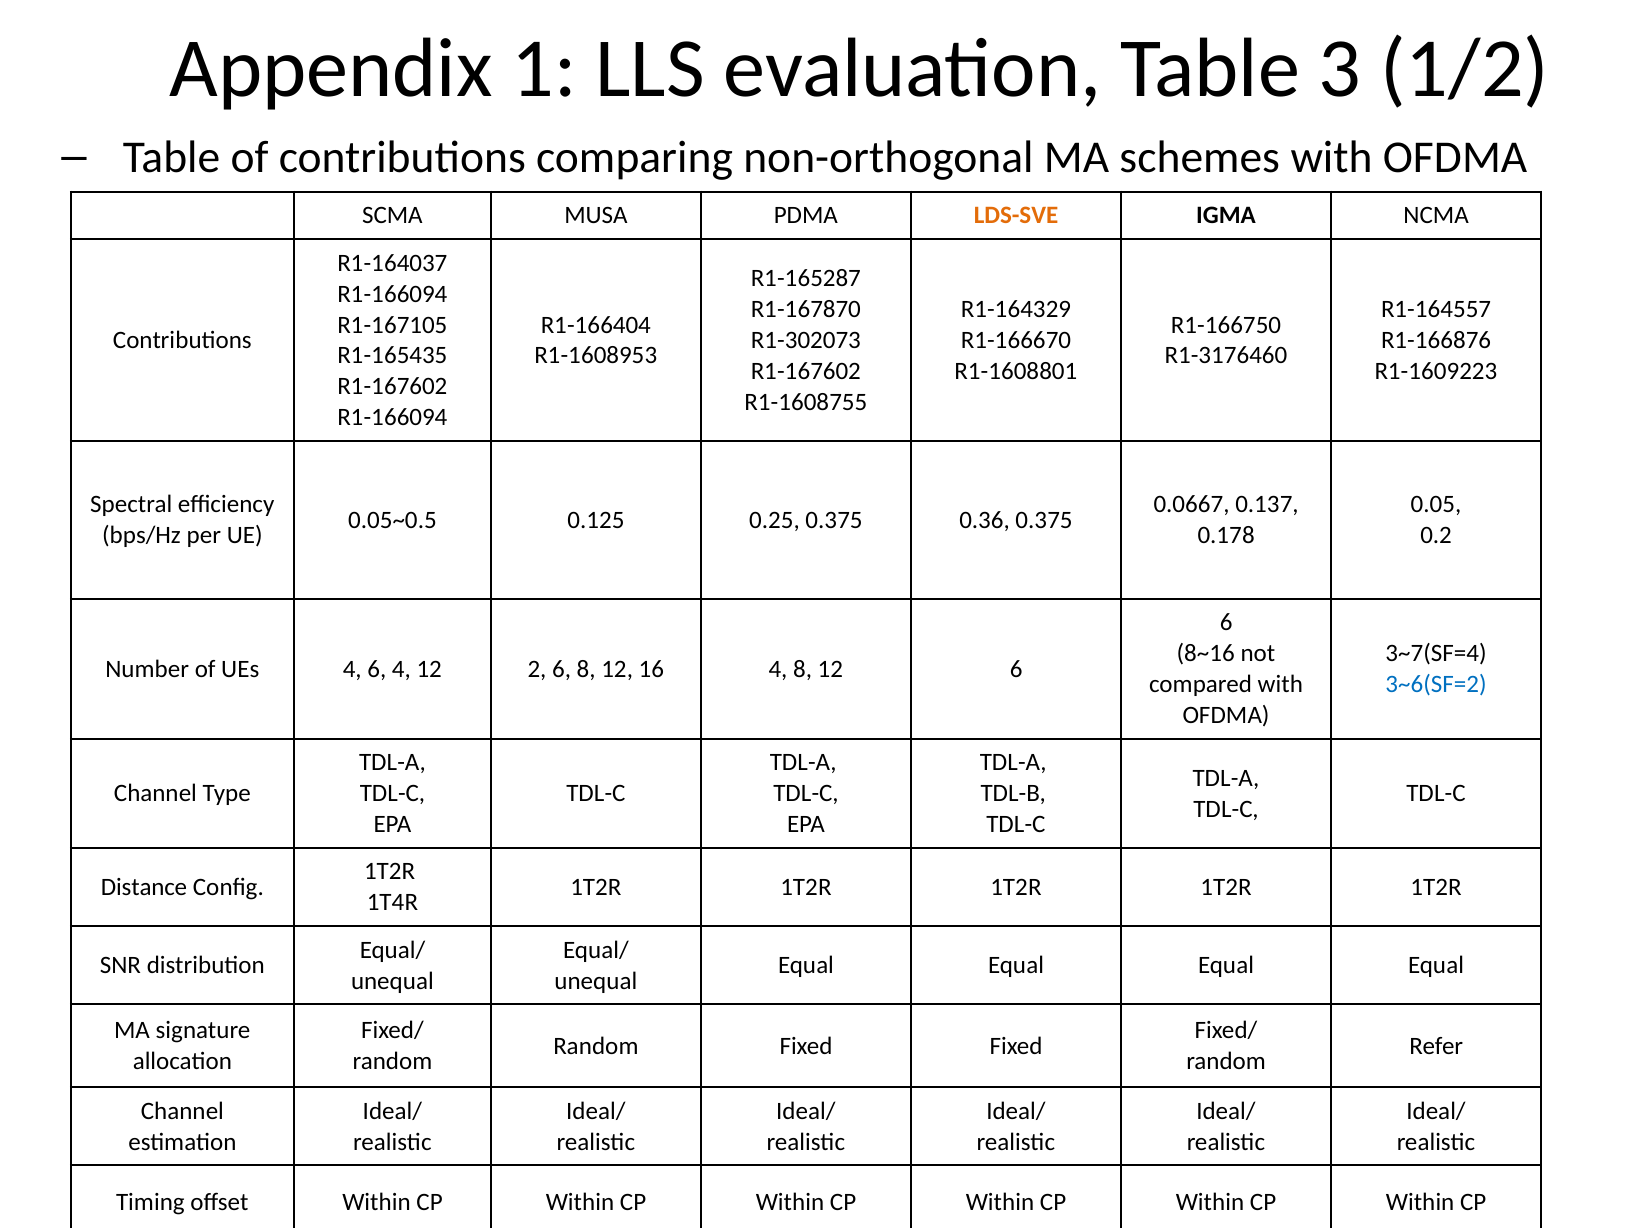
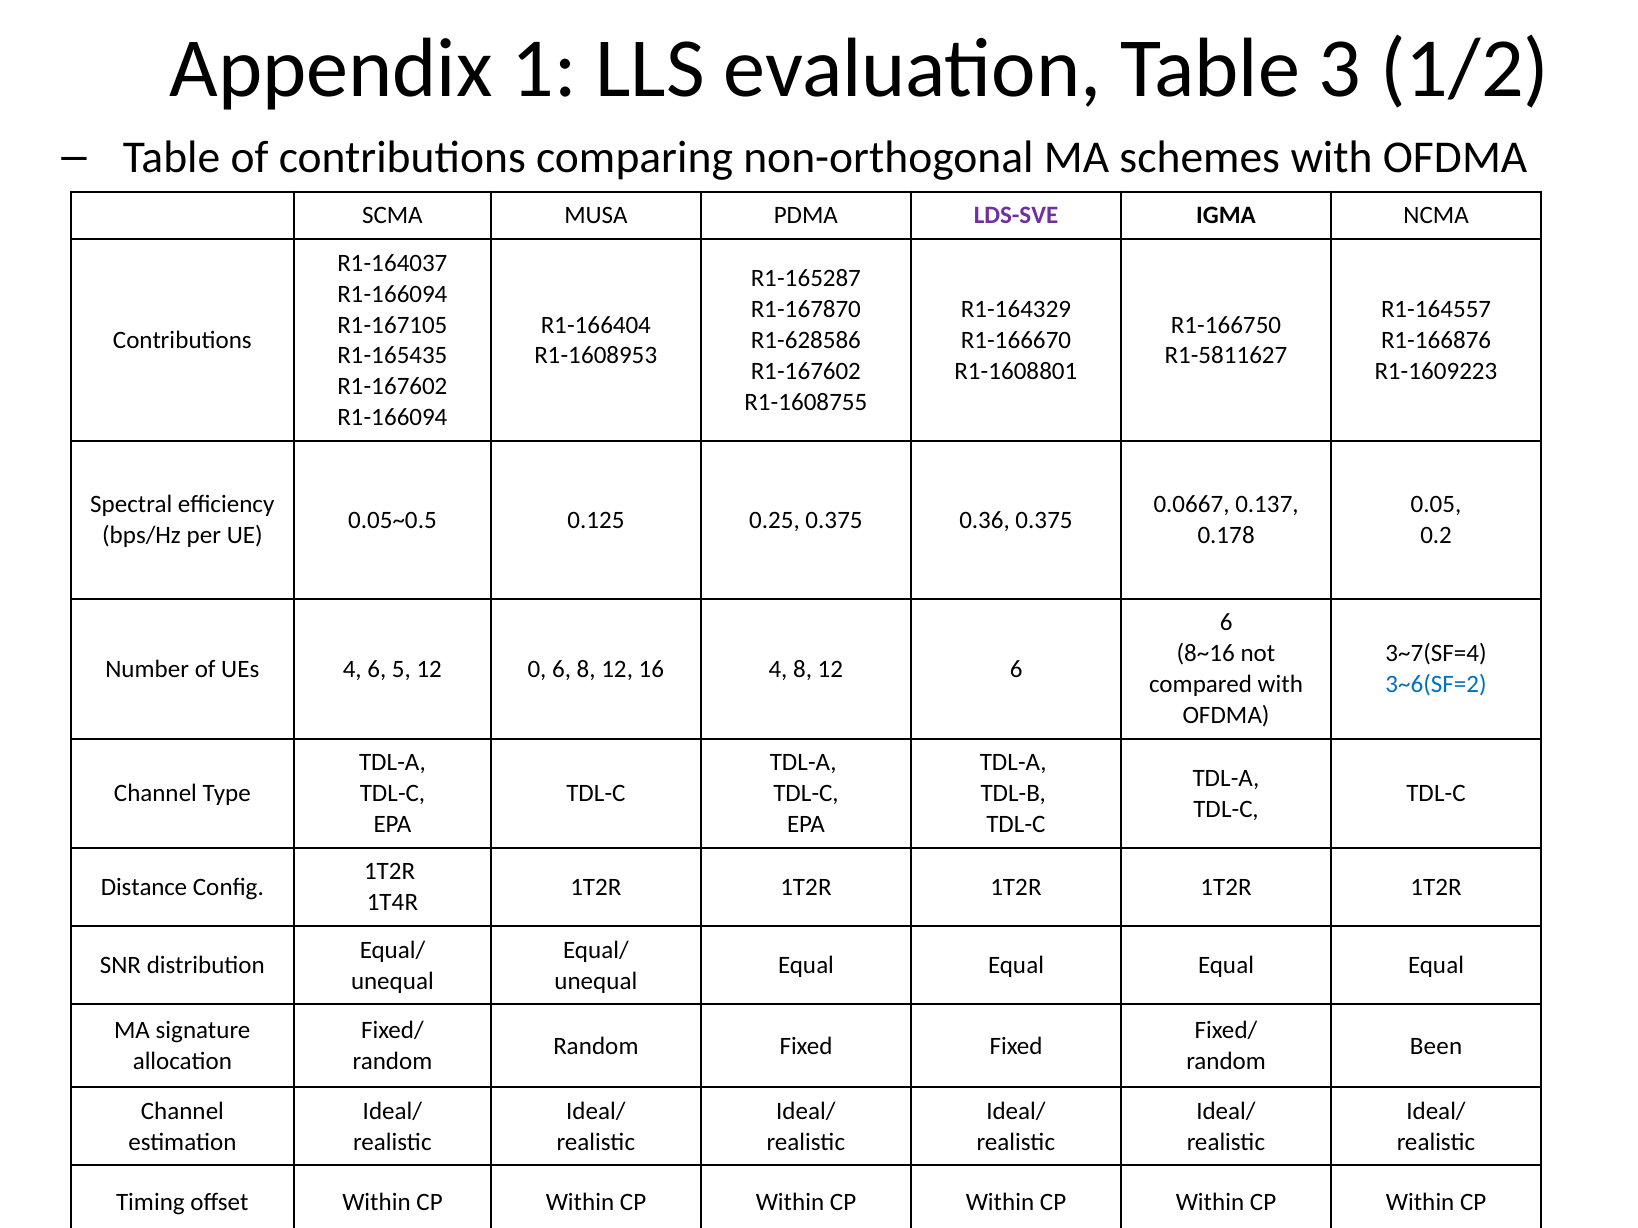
LDS-SVE colour: orange -> purple (1016, 216)
R1-302073: R1-302073 -> R1-628586 (806, 340)
R1-3176460: R1-3176460 -> R1-5811627 (1226, 356)
6 4: 4 -> 5 (401, 669)
2: 2 -> 0 (537, 669)
Refer: Refer -> Been (1436, 1046)
